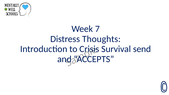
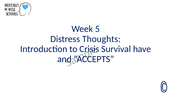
7: 7 -> 5 (97, 29)
send: send -> have (142, 49)
